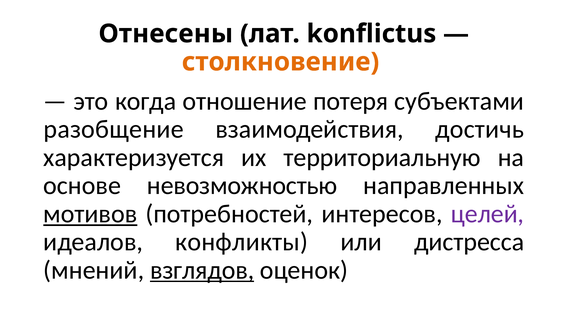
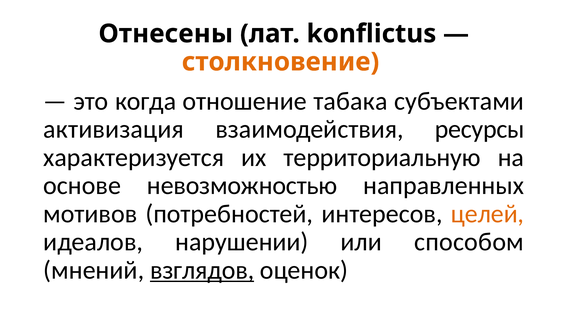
потеря: потеря -> табака (350, 101)
разобщение: разобщение -> активизация (114, 129)
достичь: достичь -> ресурсы (480, 129)
мотивов underline: present -> none (90, 214)
целей colour: purple -> orange (487, 214)
конфликты: конфликты -> нарушении (242, 242)
дистресса: дистресса -> способом (469, 242)
